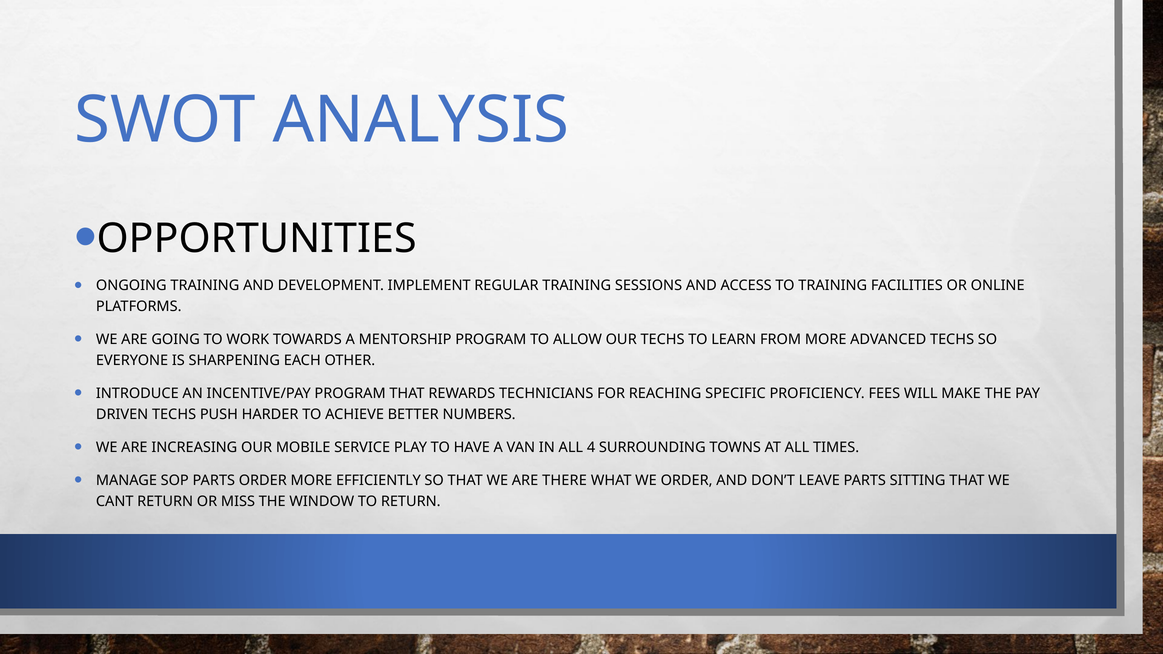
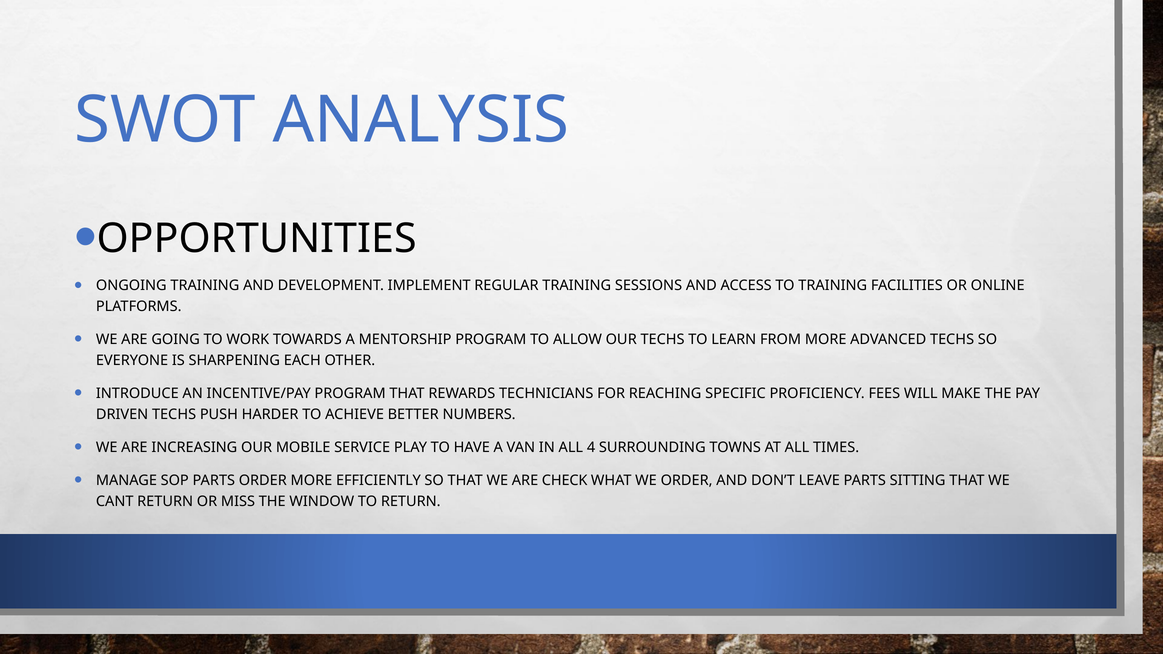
THERE: THERE -> CHECK (565, 481)
